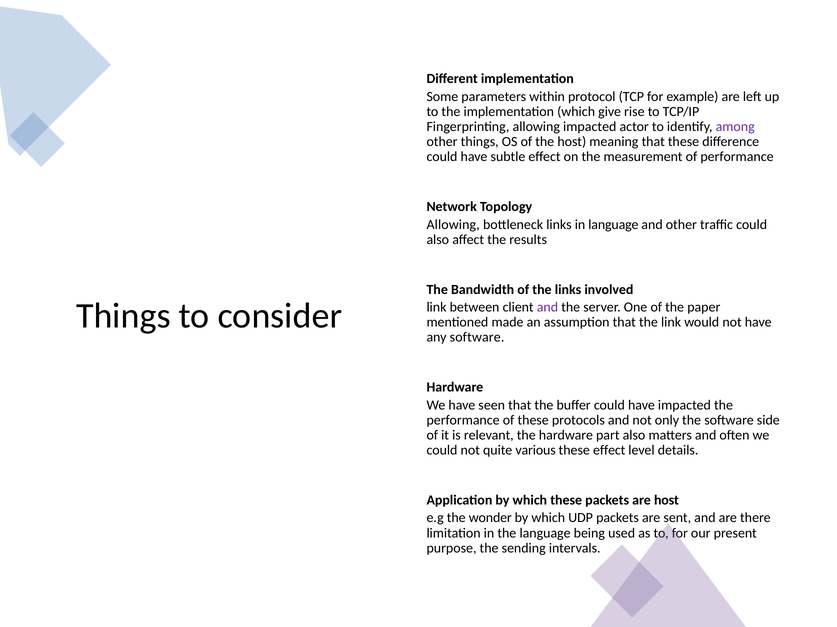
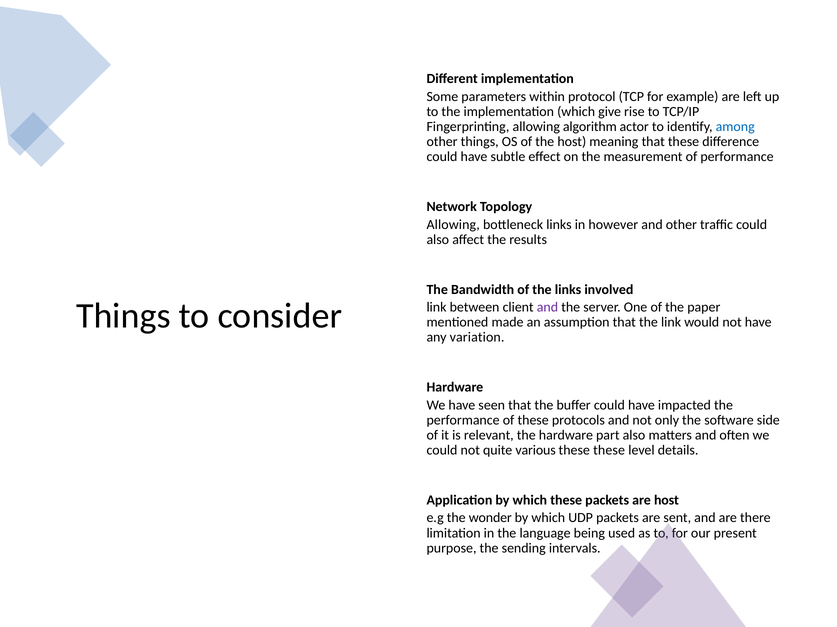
allowing impacted: impacted -> algorithm (590, 127)
among colour: purple -> blue (735, 127)
in language: language -> however (613, 225)
any software: software -> variation (477, 338)
these effect: effect -> these (609, 451)
